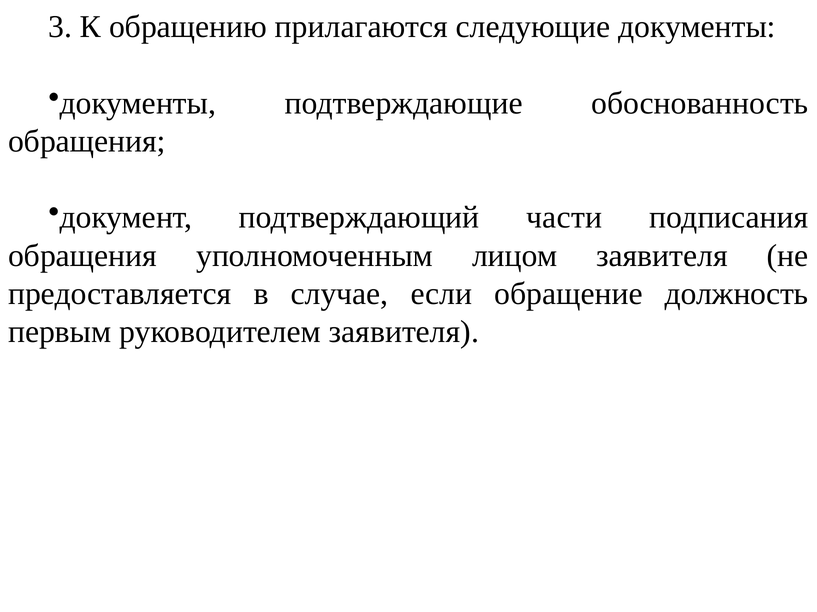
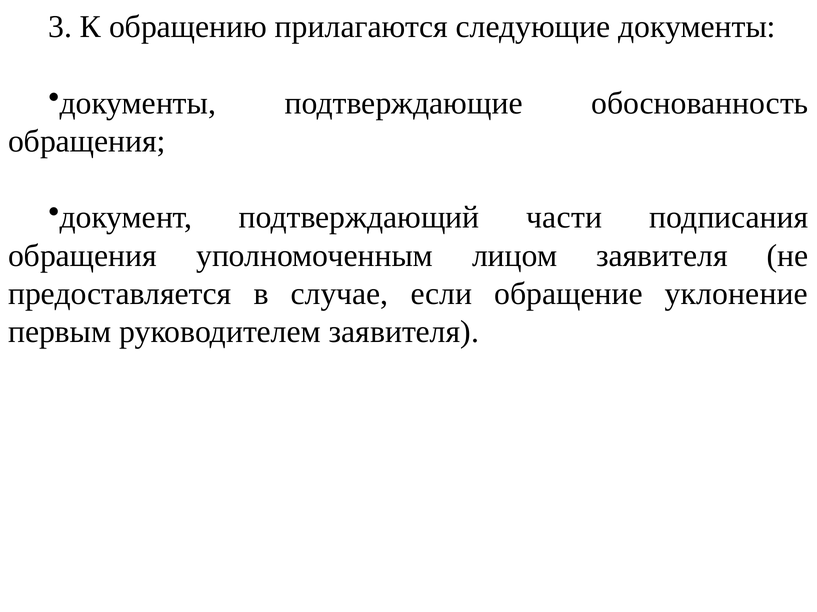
должность: должность -> уклонение (736, 294)
